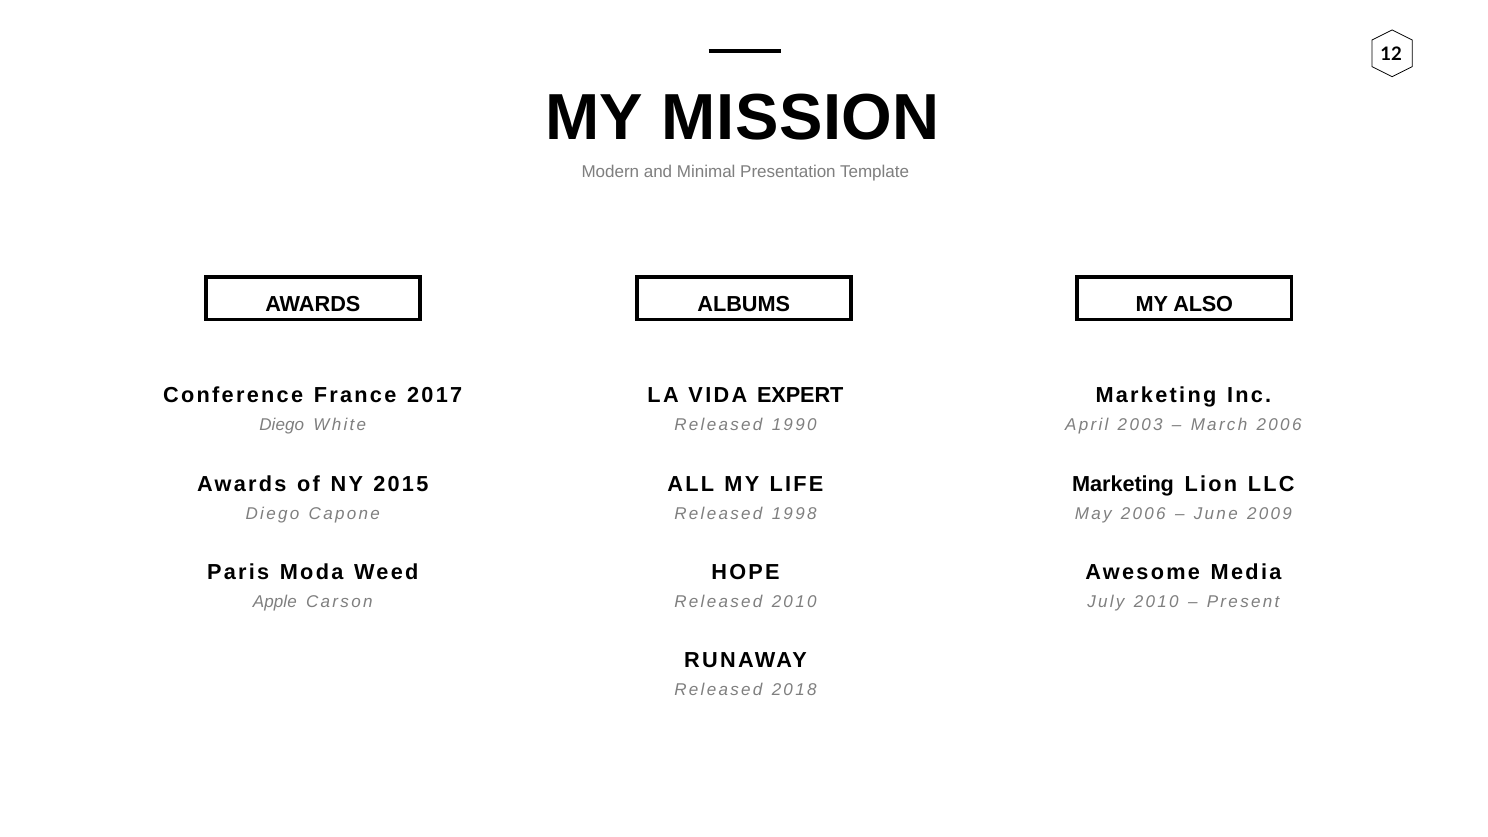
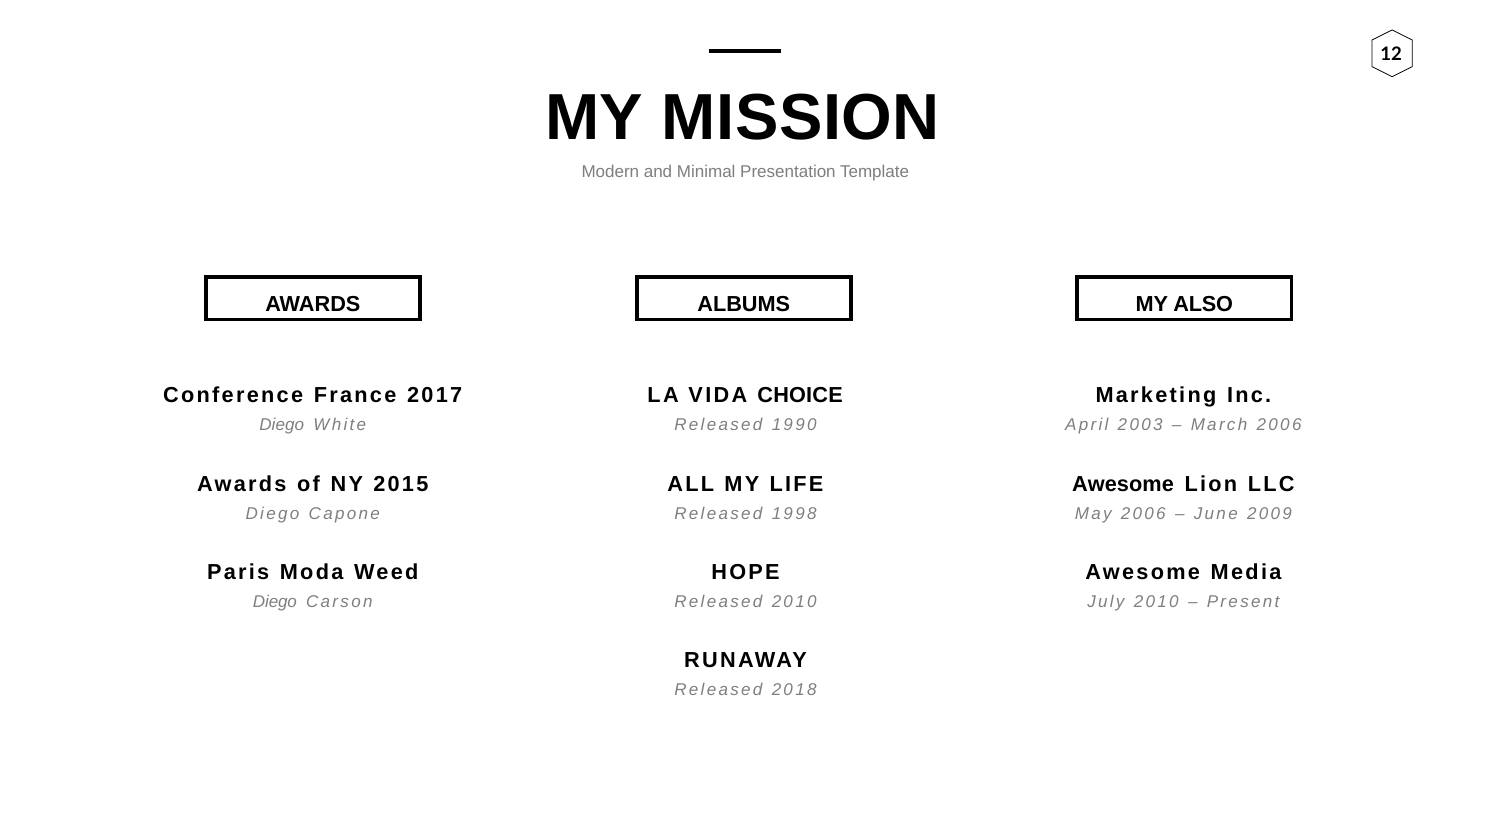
EXPERT: EXPERT -> CHOICE (800, 396)
Marketing: Marketing -> Awesome (1123, 484)
Apple: Apple -> Diego (275, 602)
